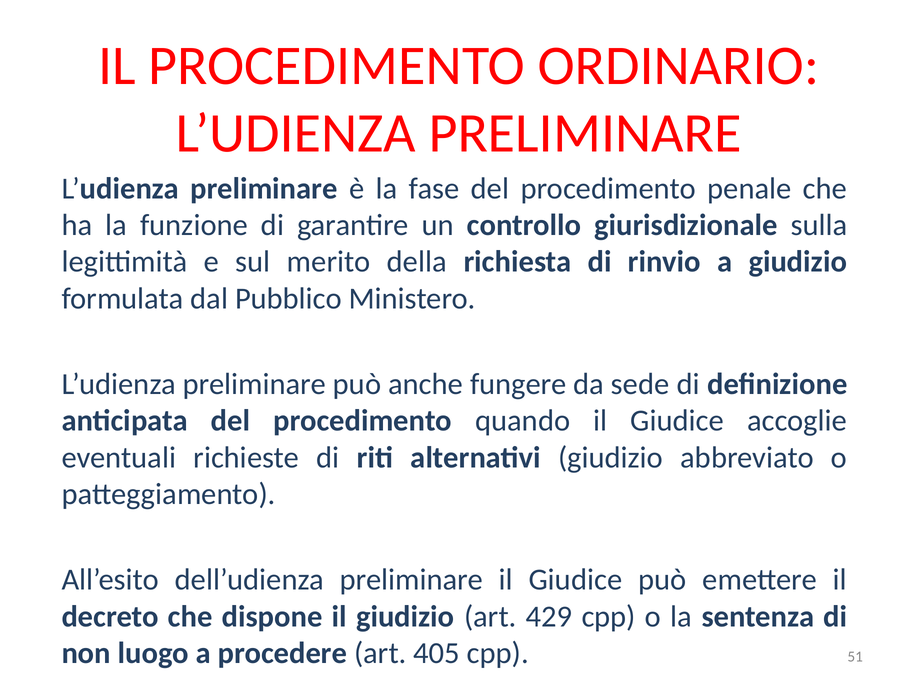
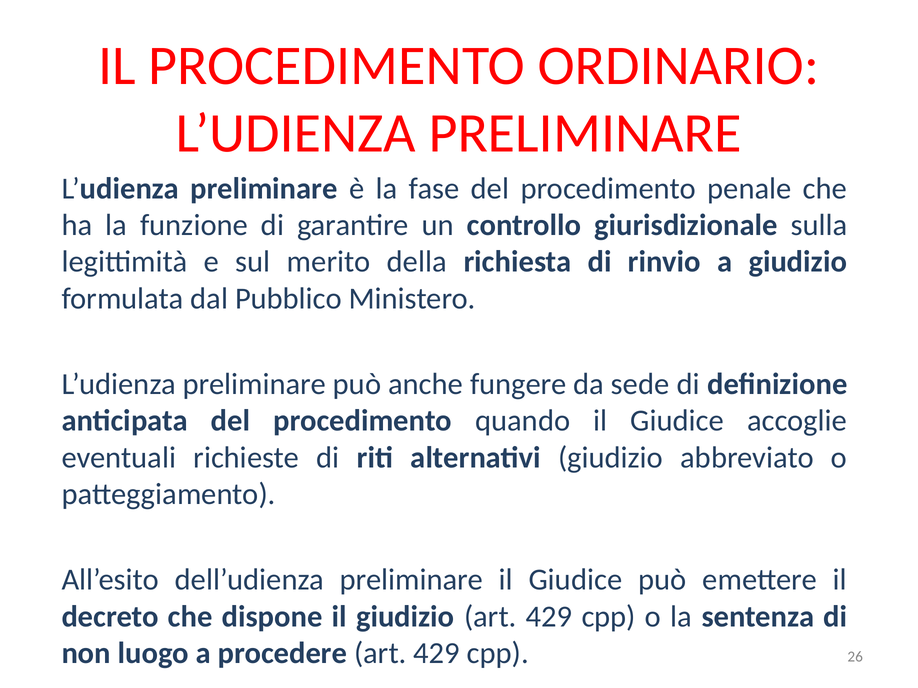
procedere art 405: 405 -> 429 (437, 654)
51: 51 -> 26 (855, 657)
